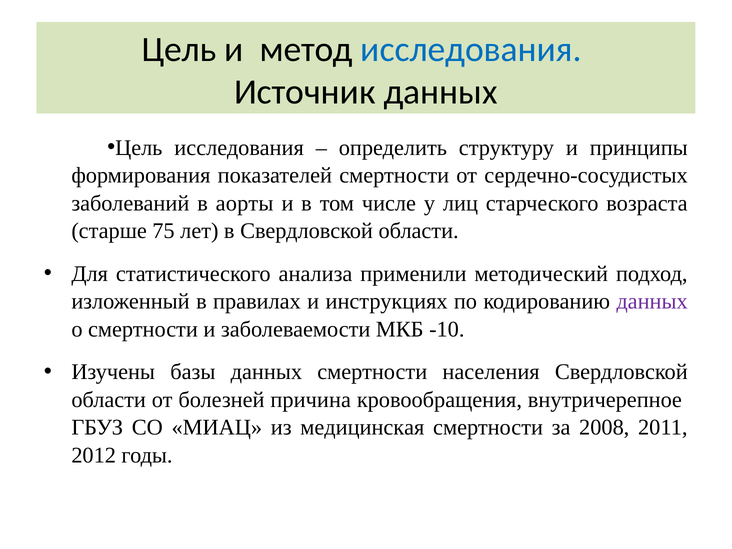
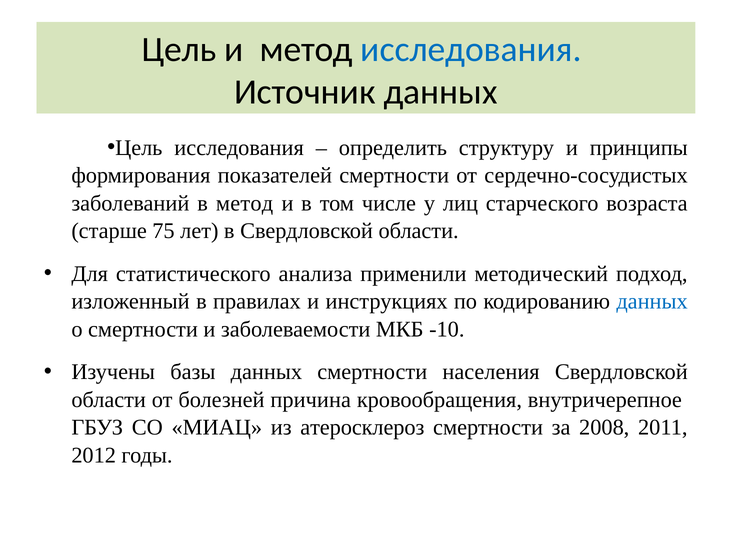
в аорты: аорты -> метод (245, 203)
данных colour: purple -> blue (652, 301)
медицинская: медицинская -> атеросклероз (362, 427)
